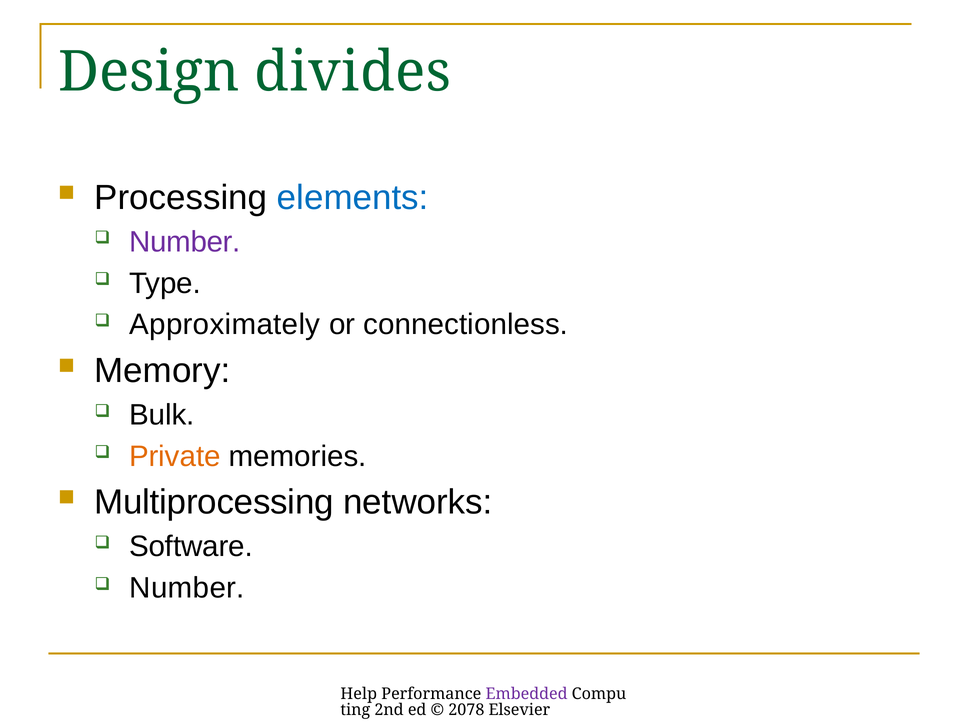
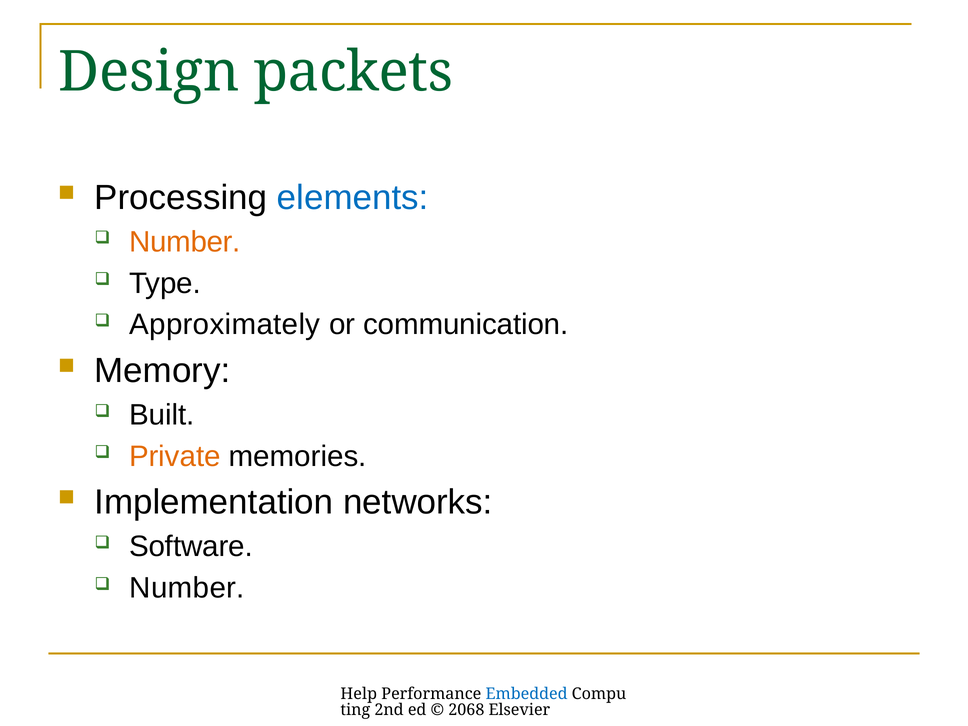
divides: divides -> packets (353, 72)
Number colour: purple -> orange (185, 242)
connectionless: connectionless -> communication (466, 325)
Bulk: Bulk -> Built (162, 415)
Multiprocessing: Multiprocessing -> Implementation (214, 502)
Embedded colour: purple -> blue (527, 694)
2078: 2078 -> 2068 (466, 710)
